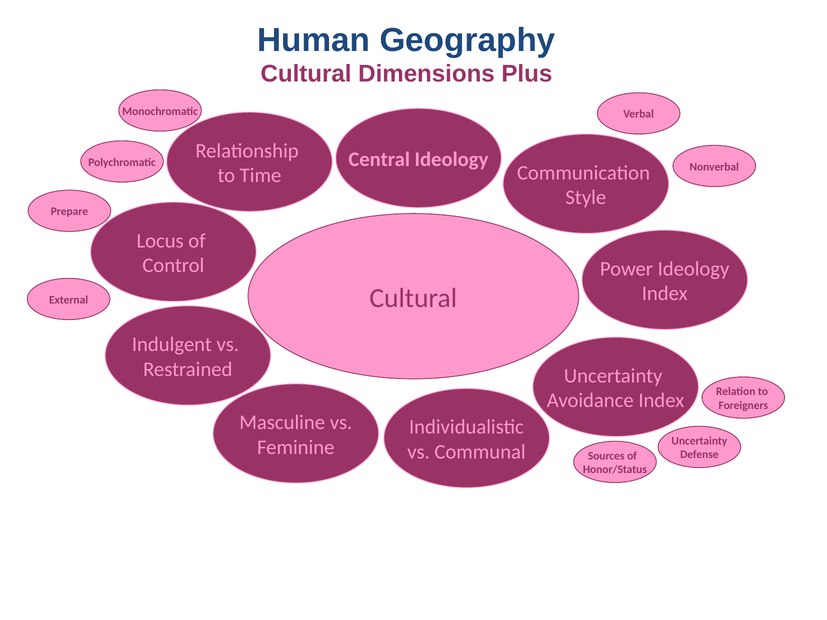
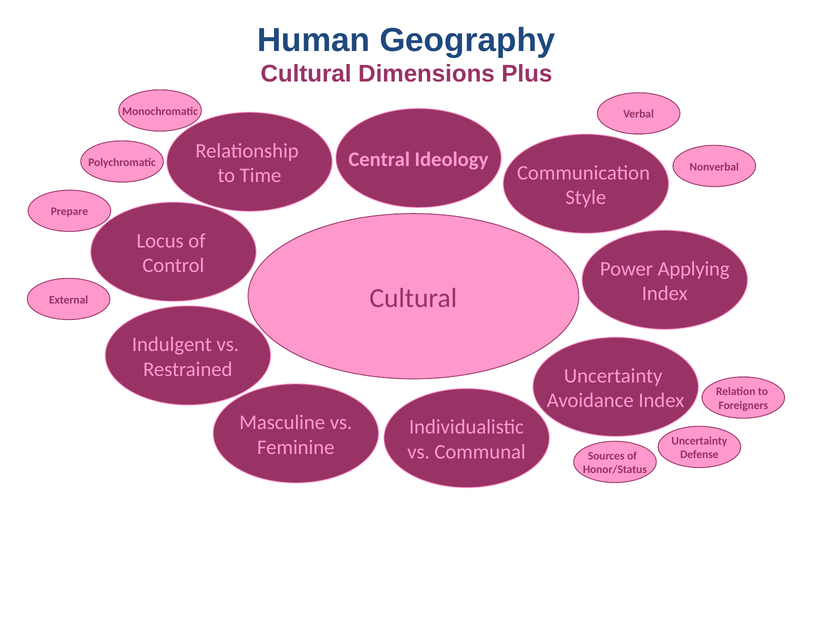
Power Ideology: Ideology -> Applying (694, 269)
